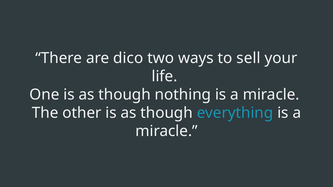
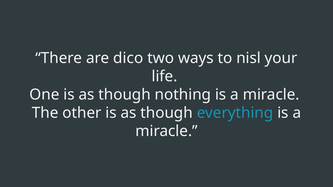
sell: sell -> nisl (249, 58)
